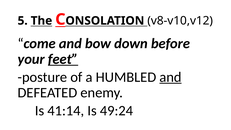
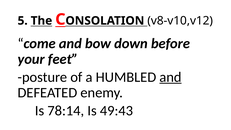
feet underline: present -> none (63, 59)
41:14: 41:14 -> 78:14 (66, 111)
49:24: 49:24 -> 49:43 (116, 111)
